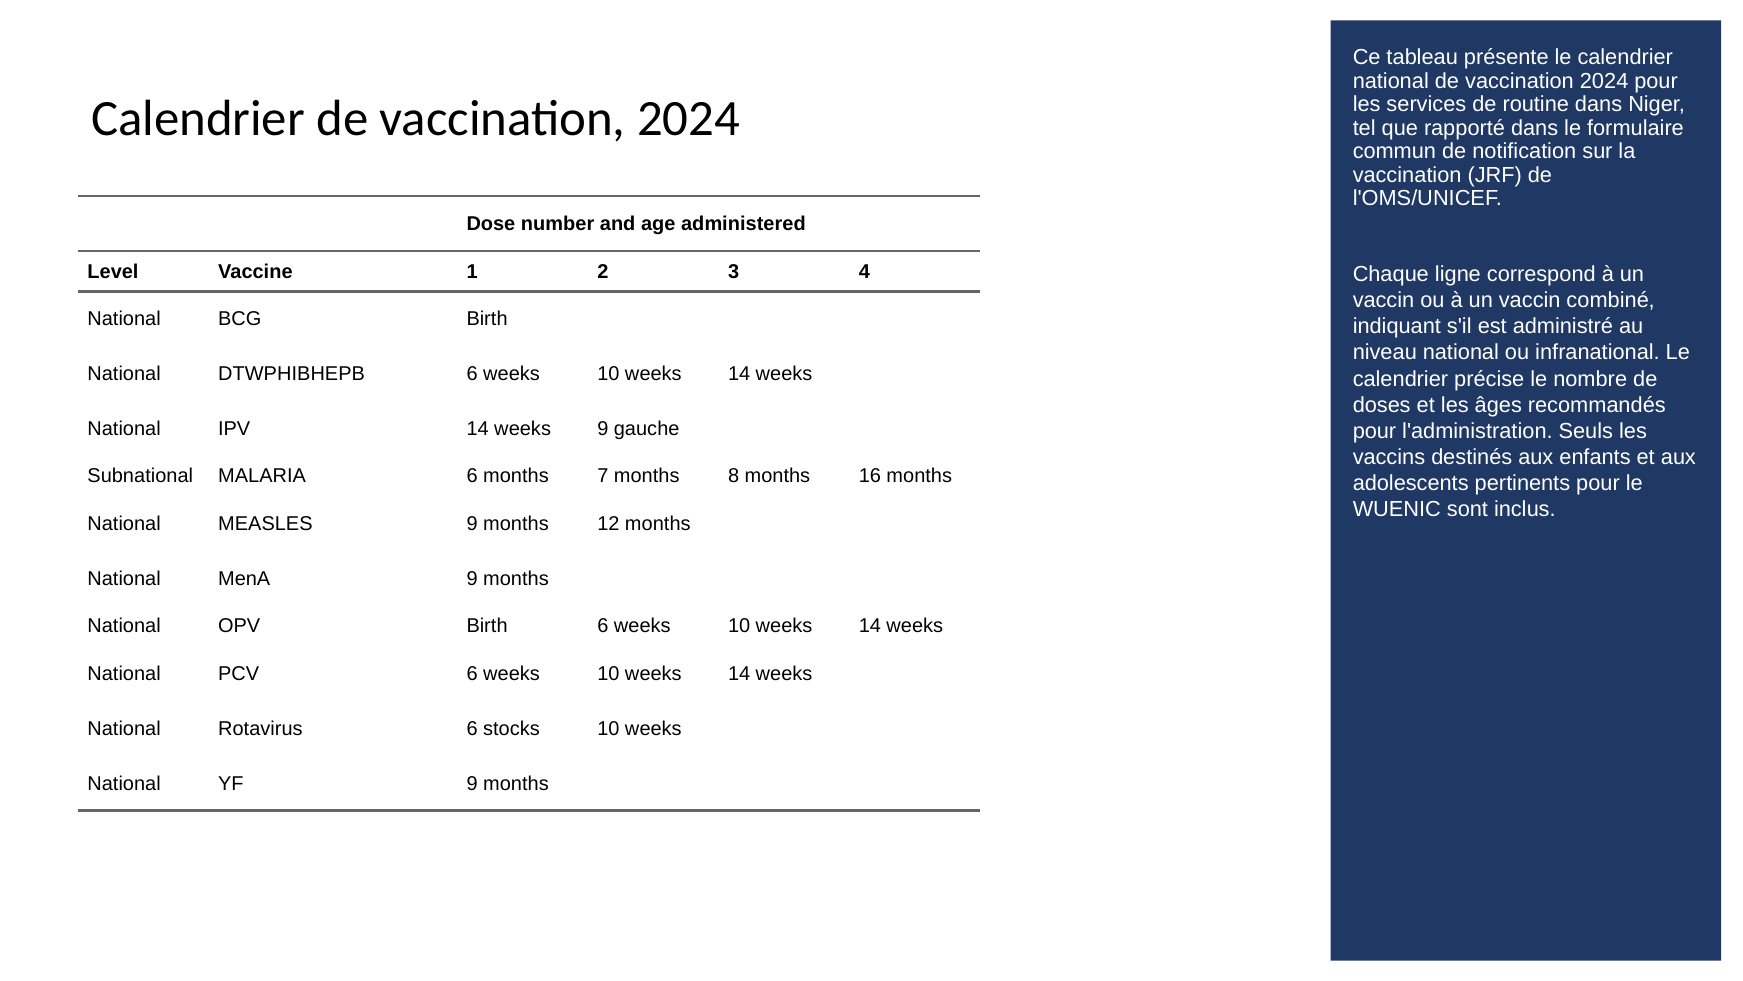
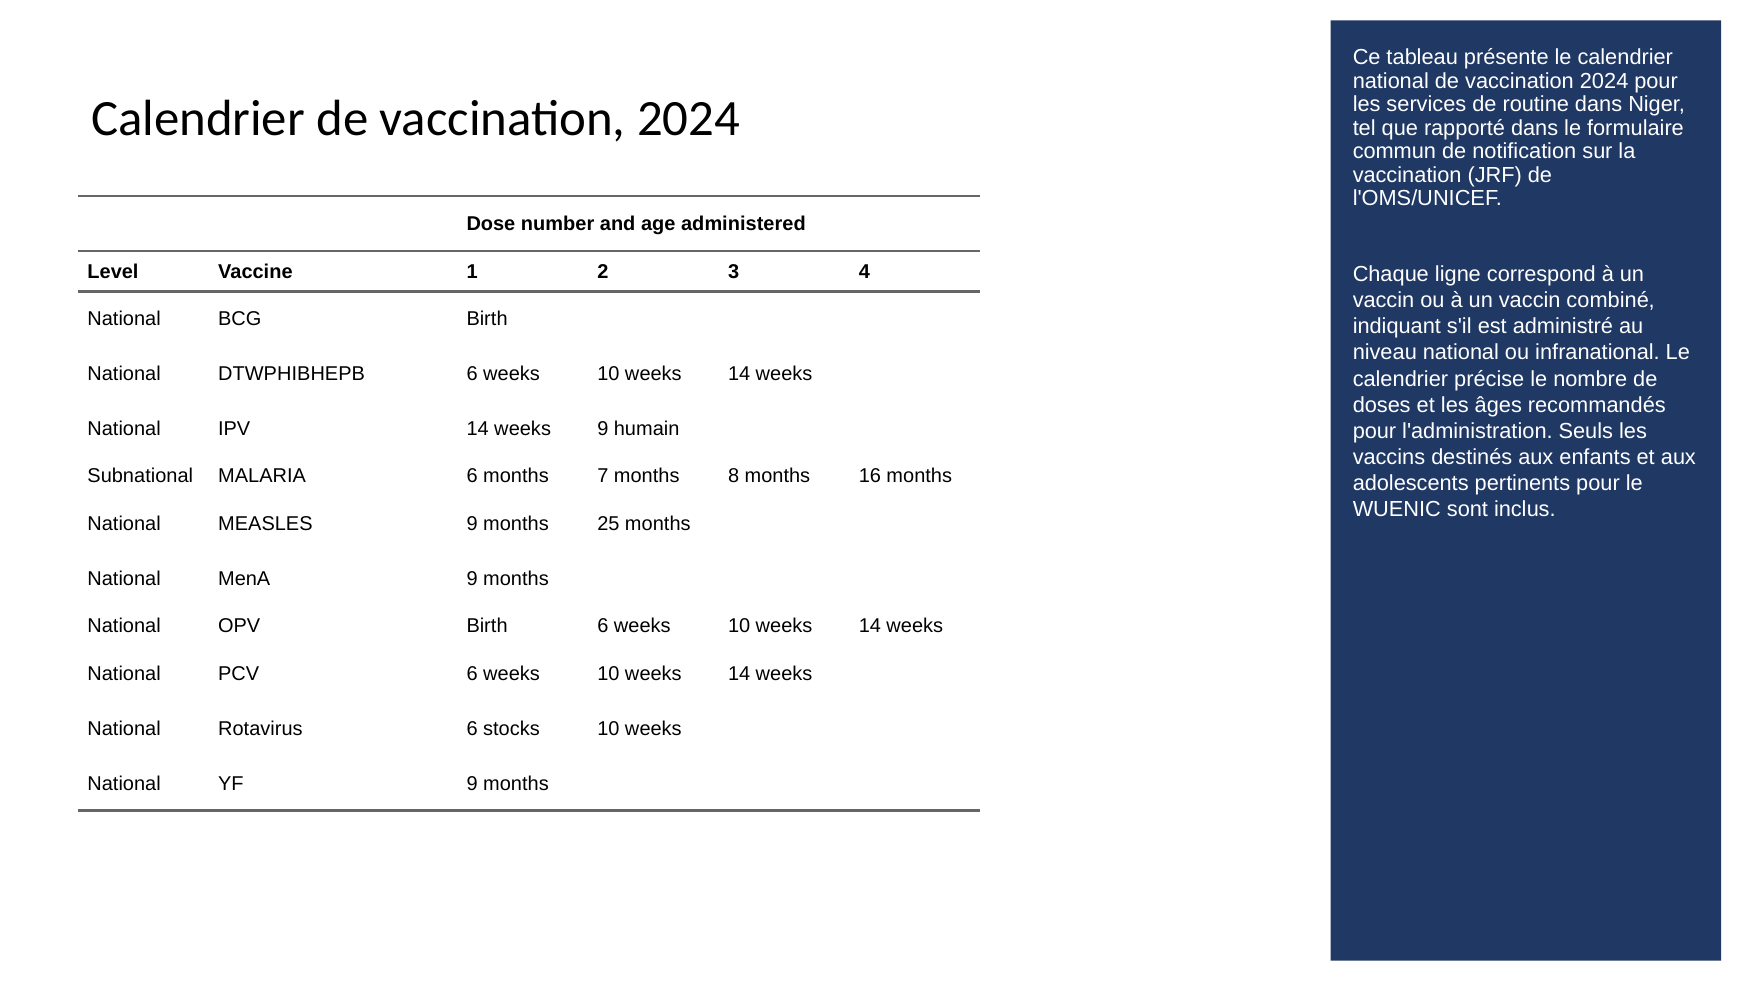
gauche: gauche -> humain (647, 429)
12: 12 -> 25 (608, 524)
